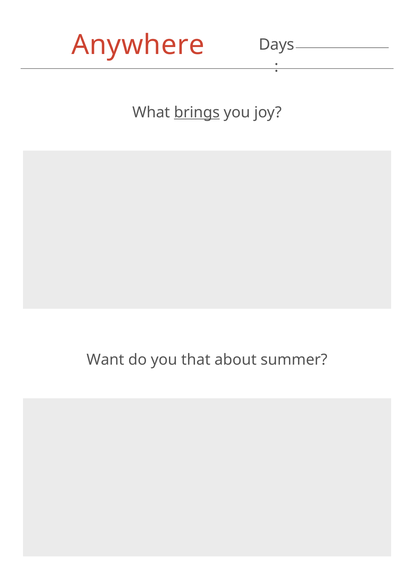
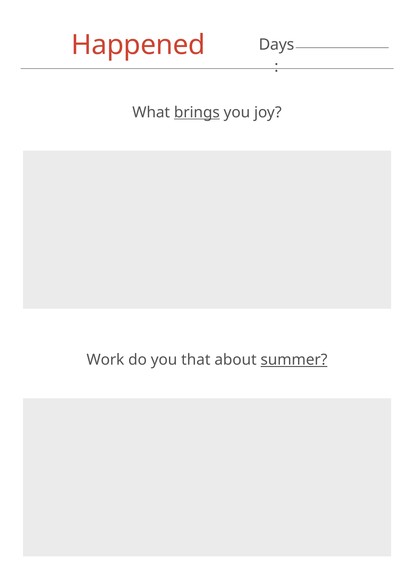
Anywhere: Anywhere -> Happened (138, 45)
Want: Want -> Work (105, 360)
summer underline: none -> present (294, 360)
